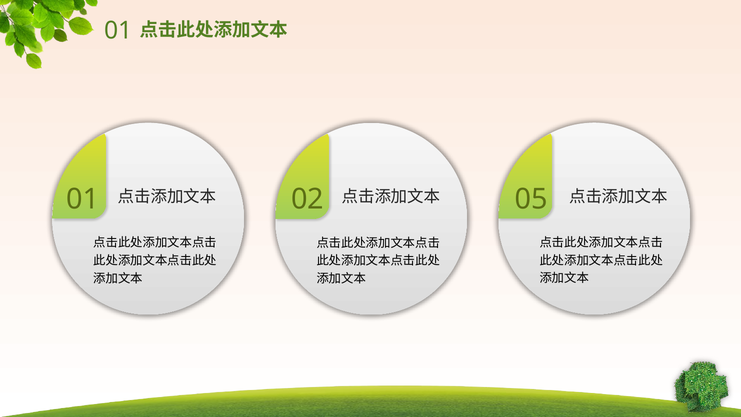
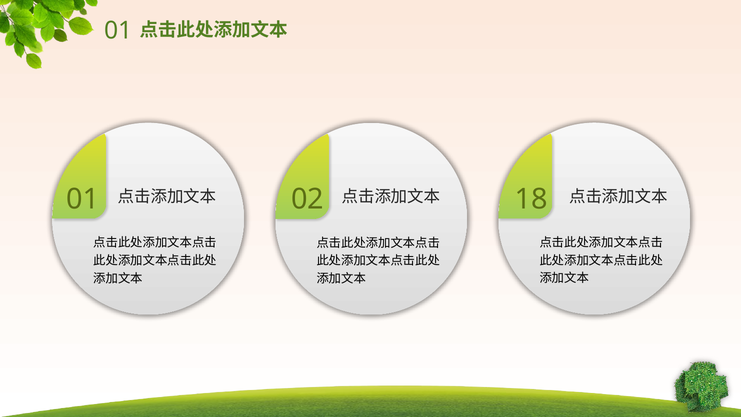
05: 05 -> 18 (531, 199)
